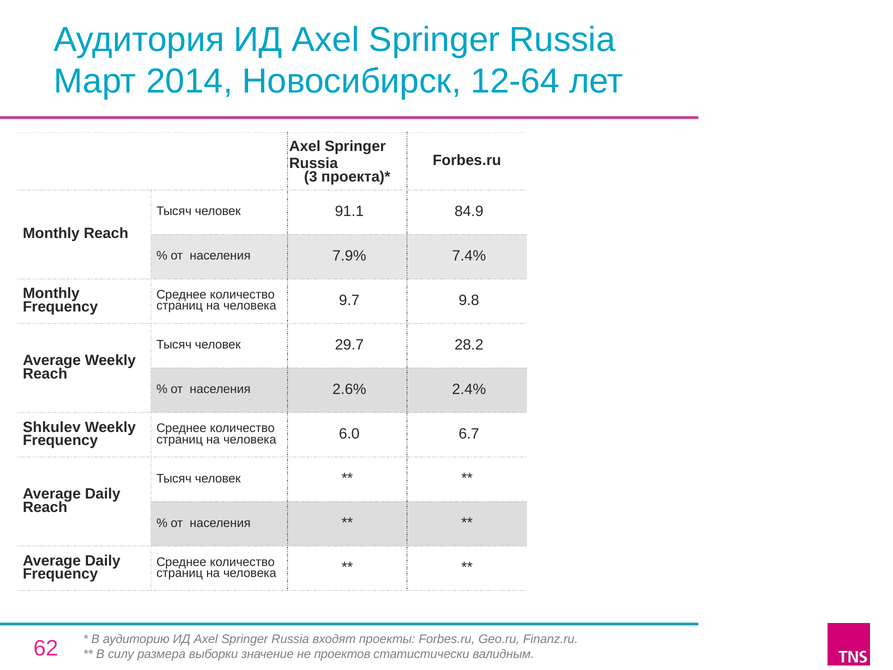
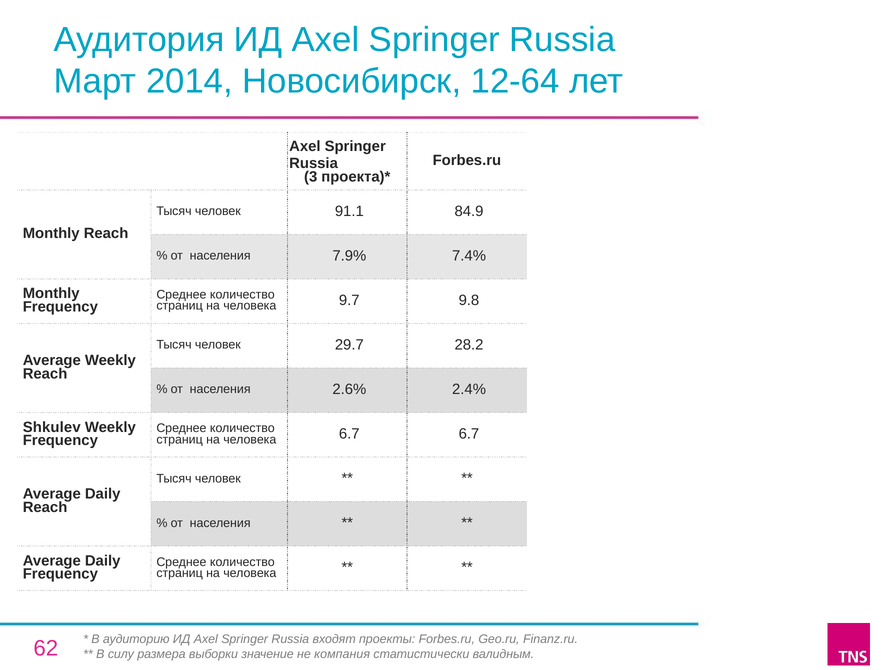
человека 6.0: 6.0 -> 6.7 (349, 434)
проектов: проектов -> компания (342, 654)
